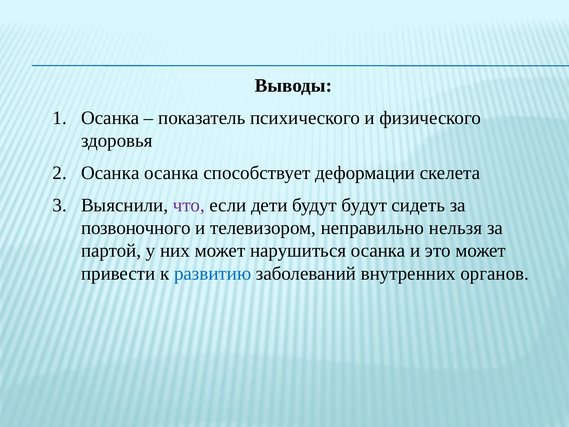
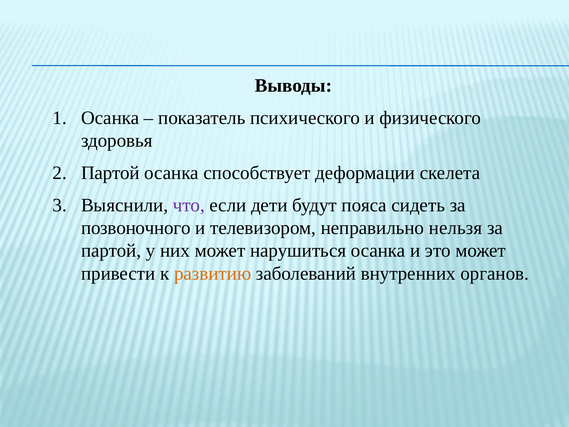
Осанка: Осанка -> Партой (110, 173)
будут будут: будут -> пояса (364, 205)
развитию colour: blue -> orange (213, 273)
